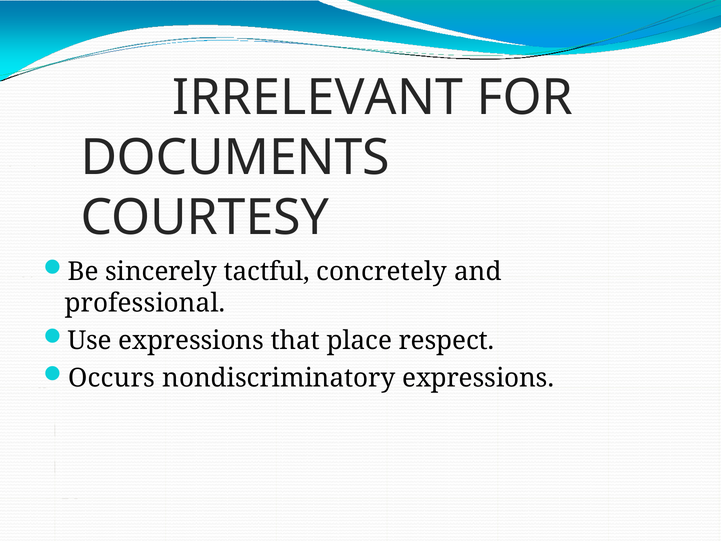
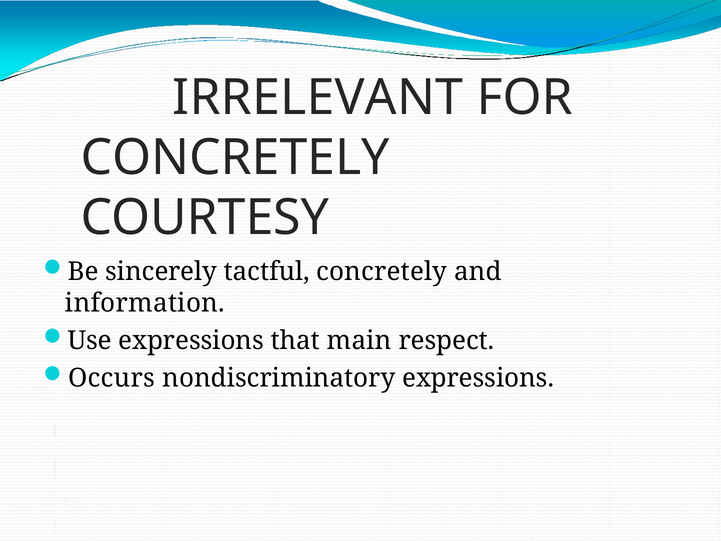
DOCUMENTS: DOCUMENTS -> CONCRETELY (235, 158)
professional: professional -> information (145, 303)
place: place -> main (359, 340)
